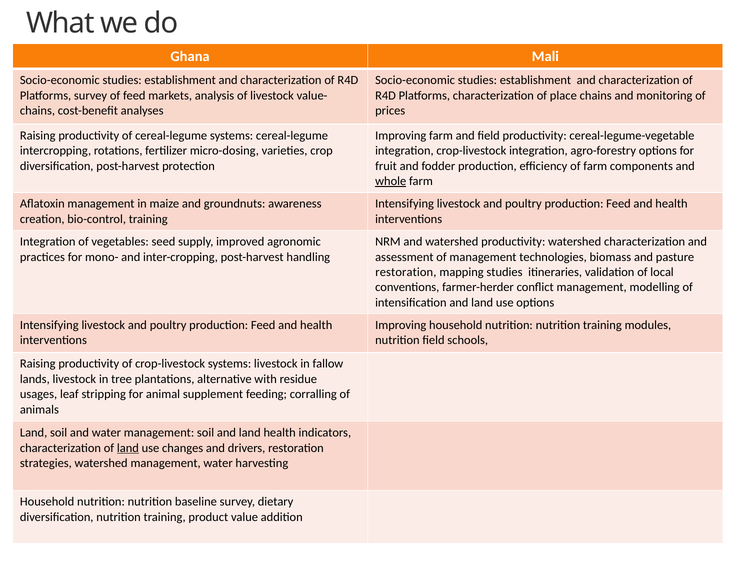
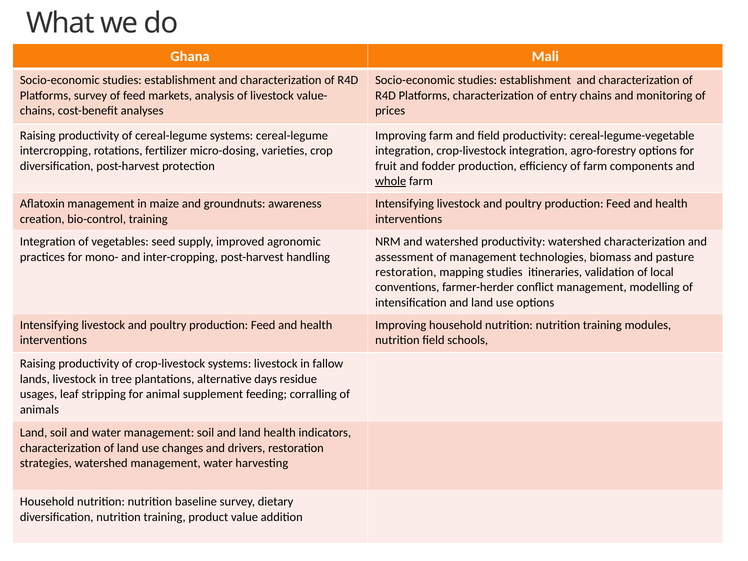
place: place -> entry (563, 96)
with: with -> days (266, 379)
land underline: present -> none (128, 448)
